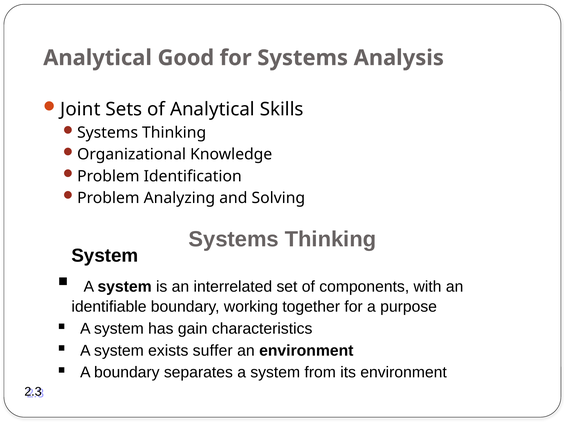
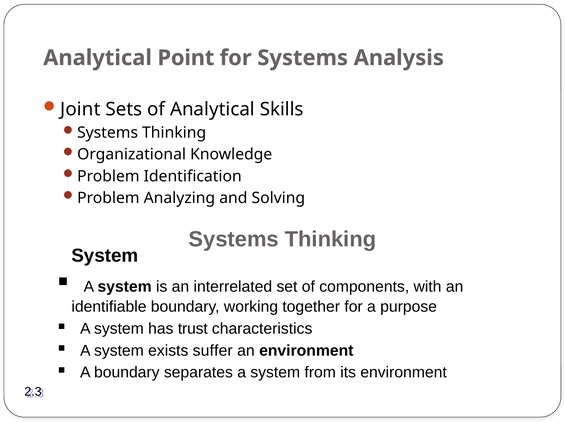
Good: Good -> Point (186, 58)
gain: gain -> trust (193, 329)
